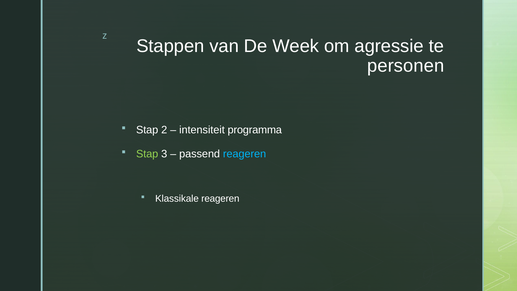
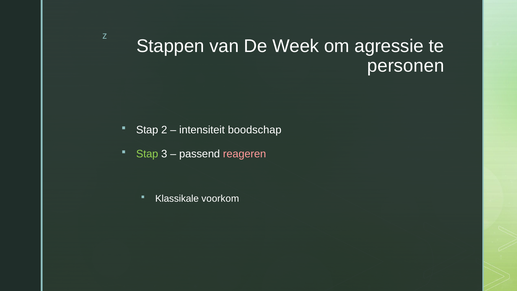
programma: programma -> boodschap (255, 130)
reageren colour: light blue -> pink (245, 154)
Klassikale reageren: reageren -> voorkom (220, 199)
